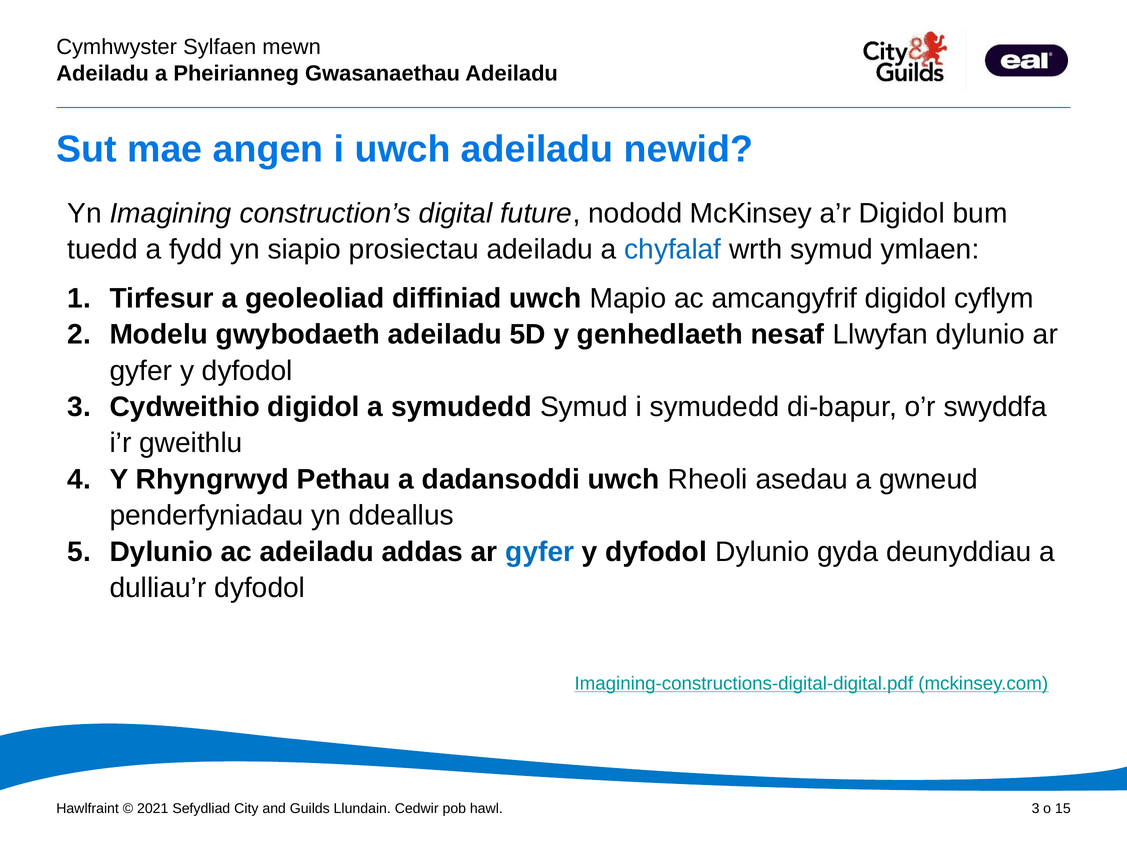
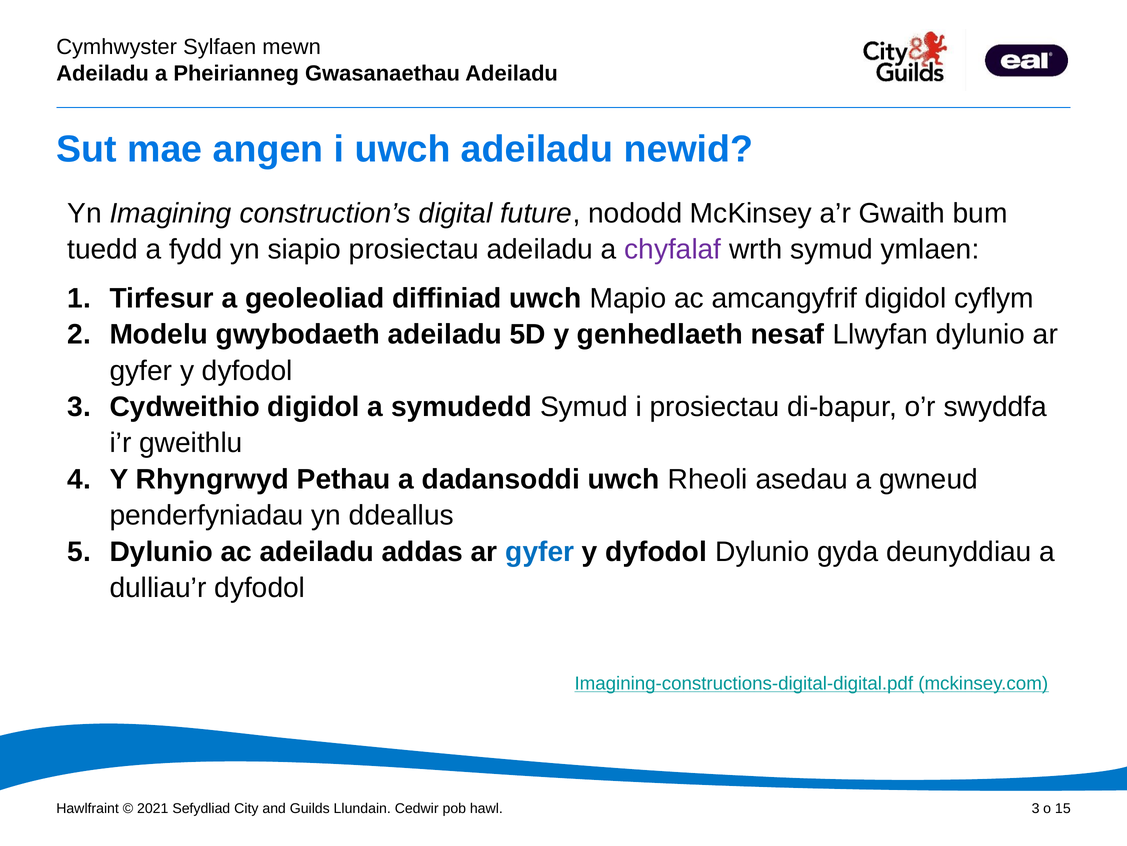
a’r Digidol: Digidol -> Gwaith (902, 213)
chyfalaf colour: blue -> purple (673, 249)
i symudedd: symudedd -> prosiectau (714, 407)
